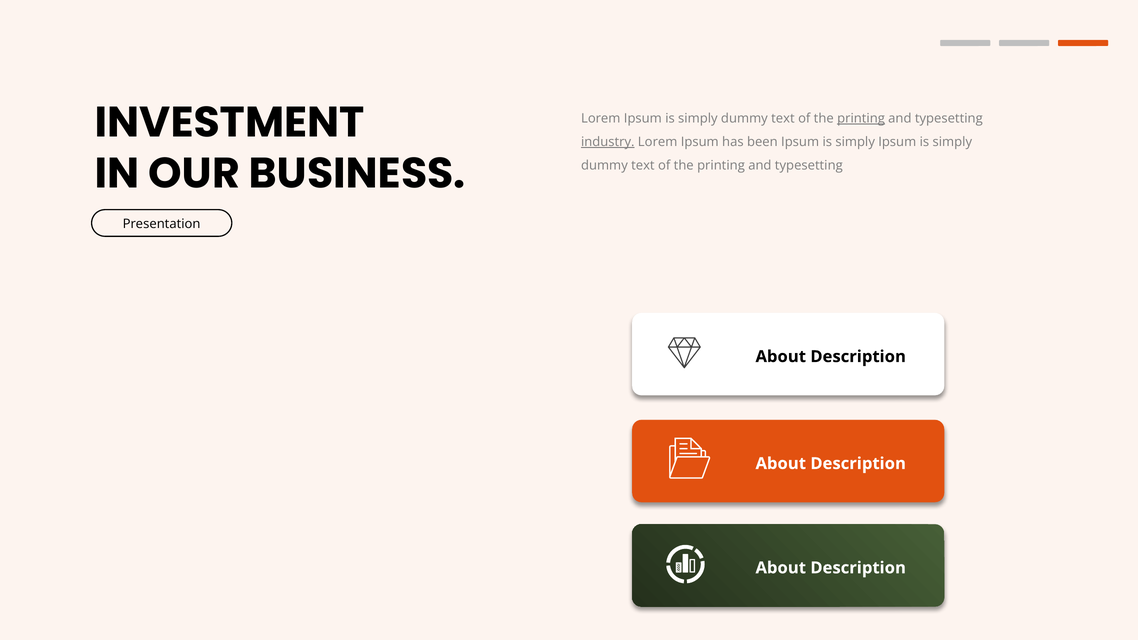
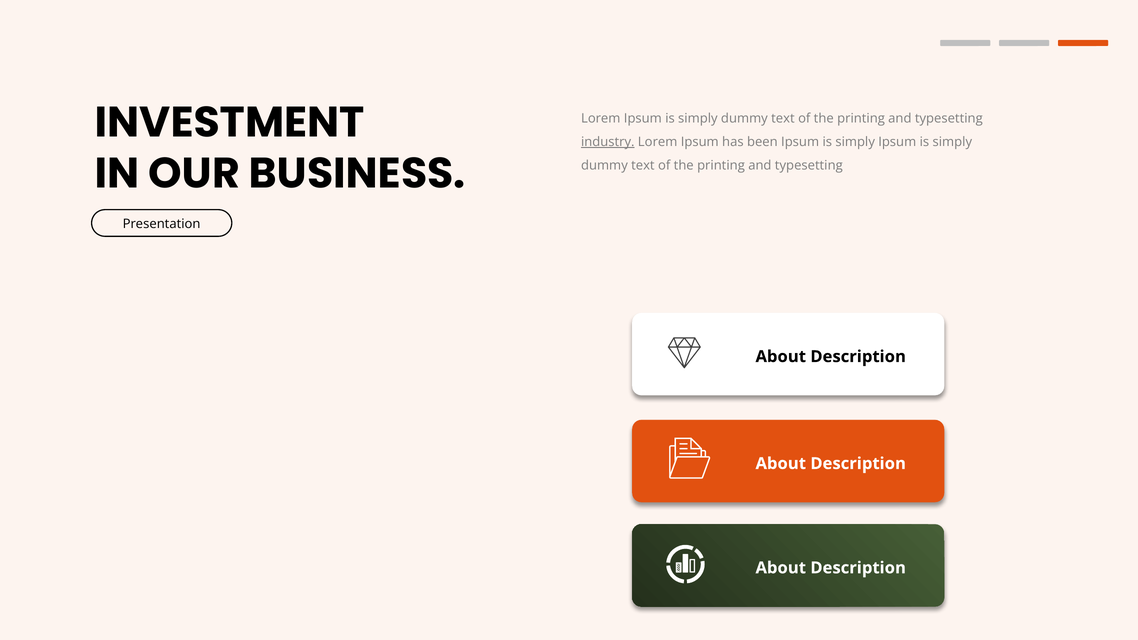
printing underline: present -> none (861, 118)
